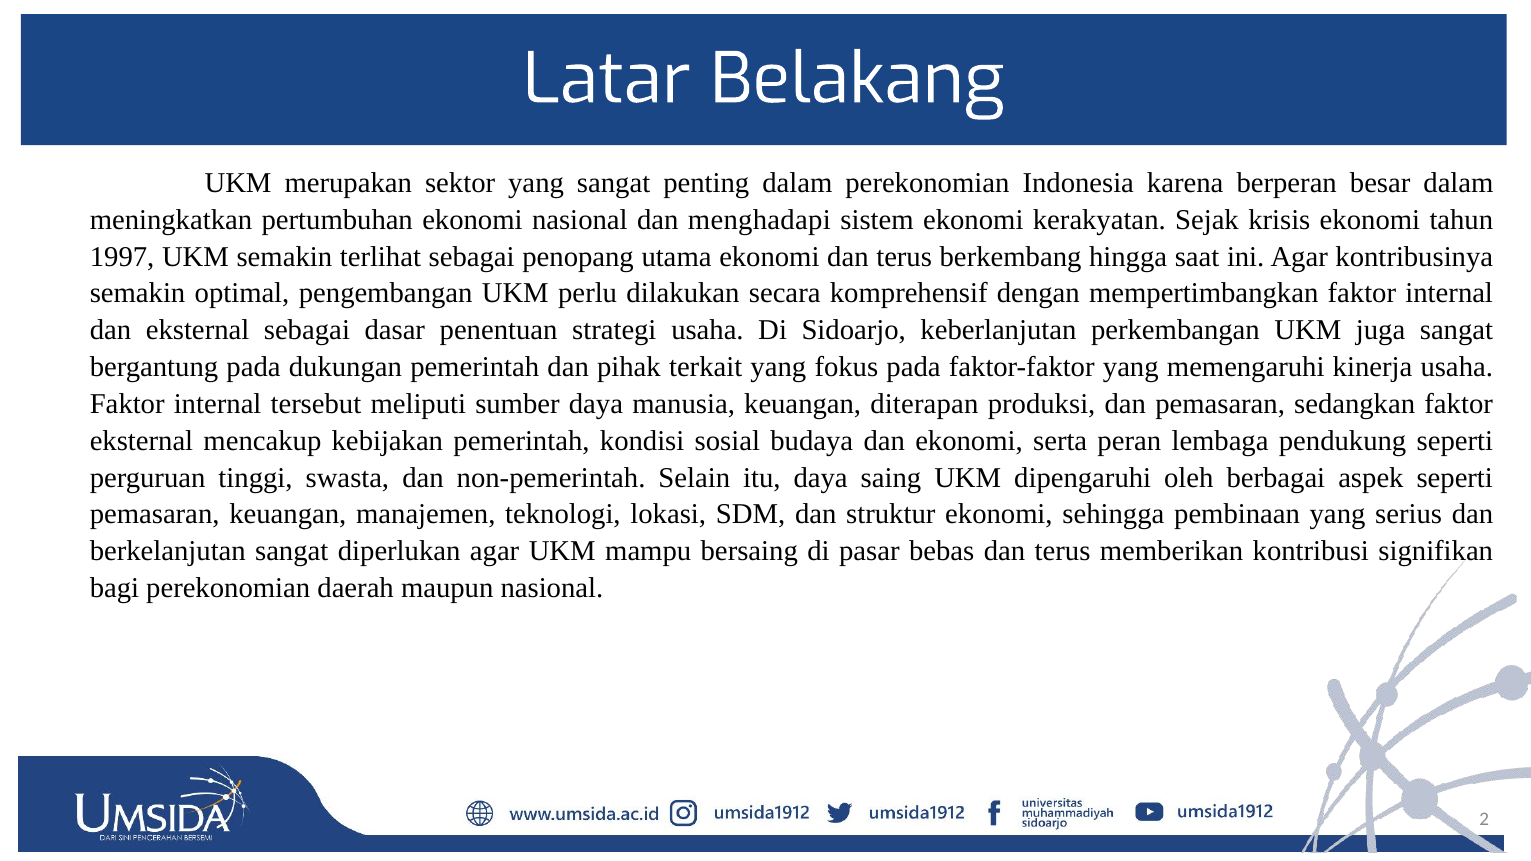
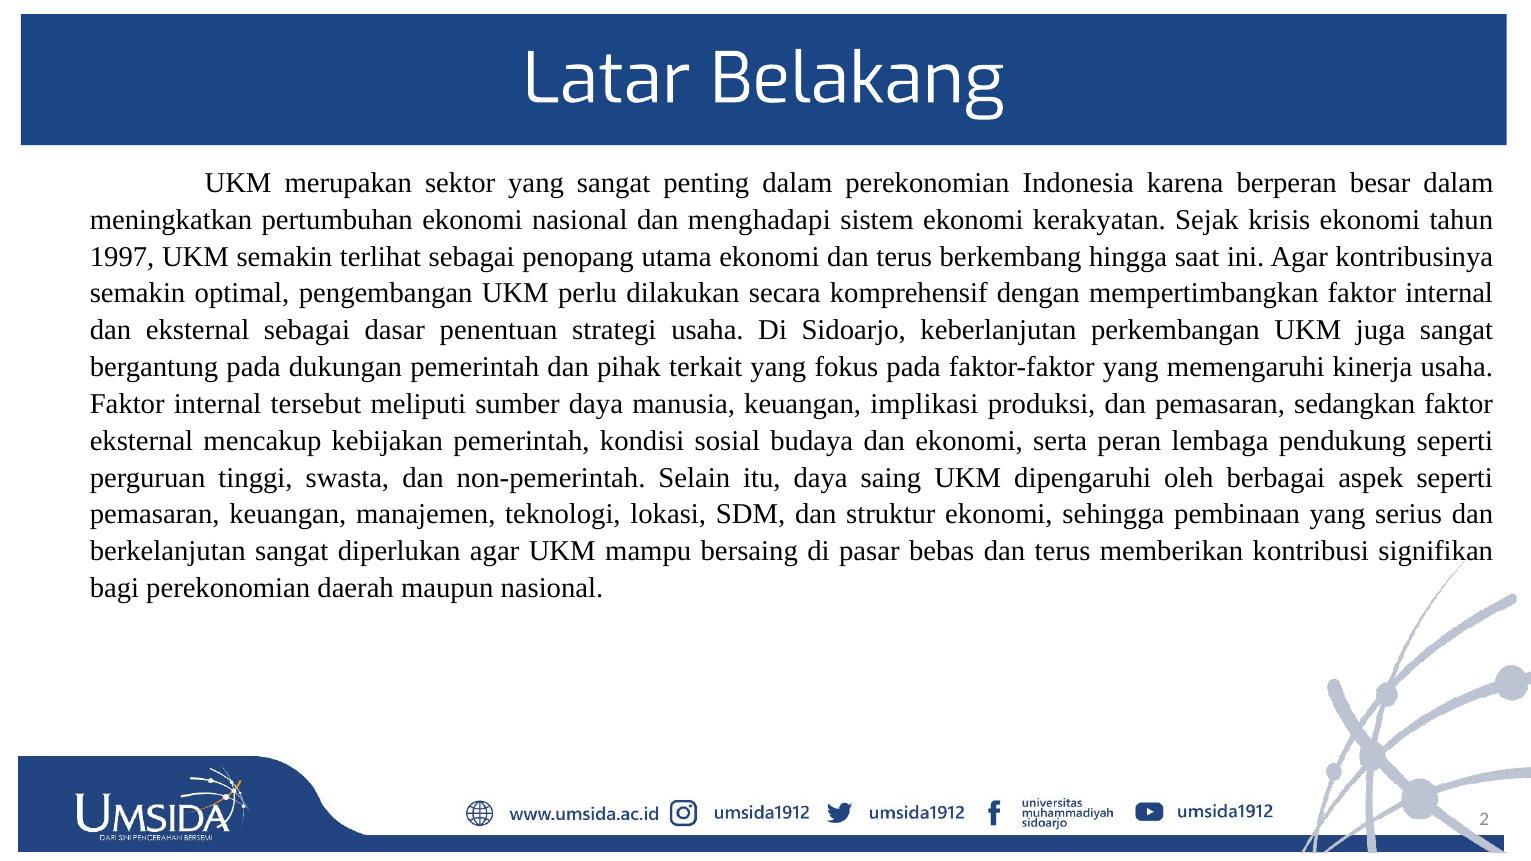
diterapan: diterapan -> implikasi (924, 404)
